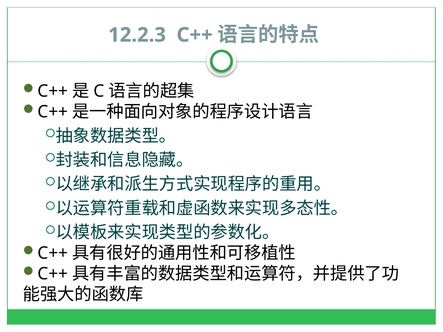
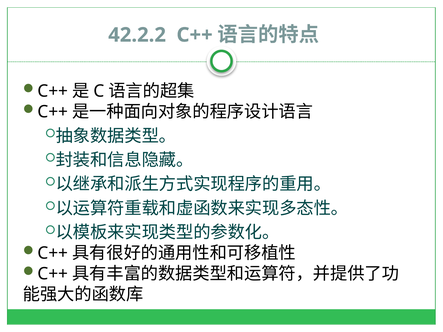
12.2.3: 12.2.3 -> 42.2.2 (137, 35)
